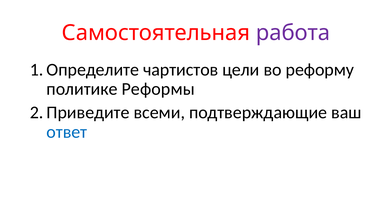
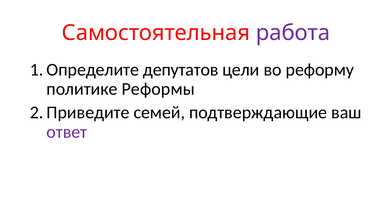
чартистов: чартистов -> депутатов (181, 70)
всеми: всеми -> семей (159, 113)
ответ colour: blue -> purple (67, 132)
